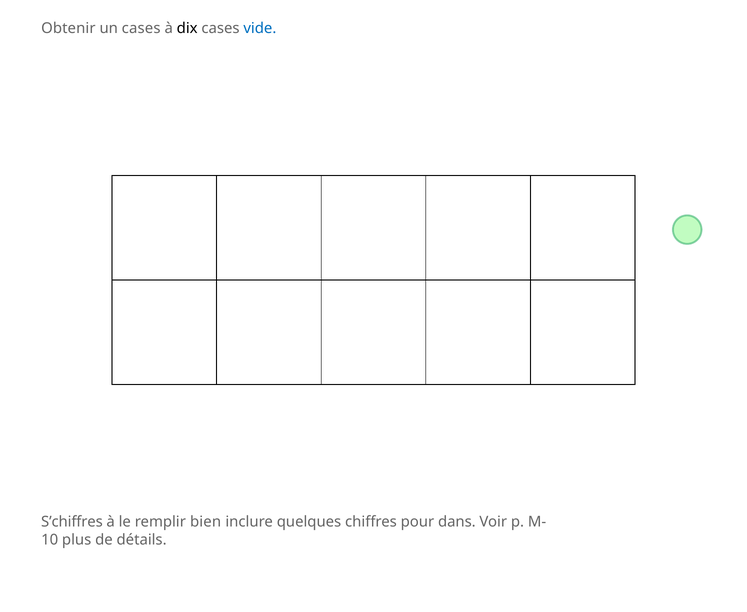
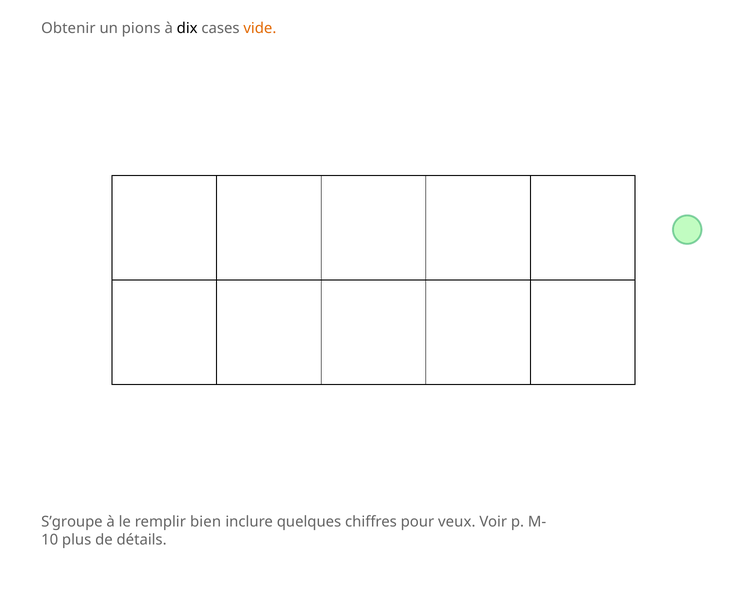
un cases: cases -> pions (141, 28)
vide colour: blue -> orange (260, 28)
S’chiffres: S’chiffres -> S’groupe (72, 522)
dans: dans -> veux (457, 522)
